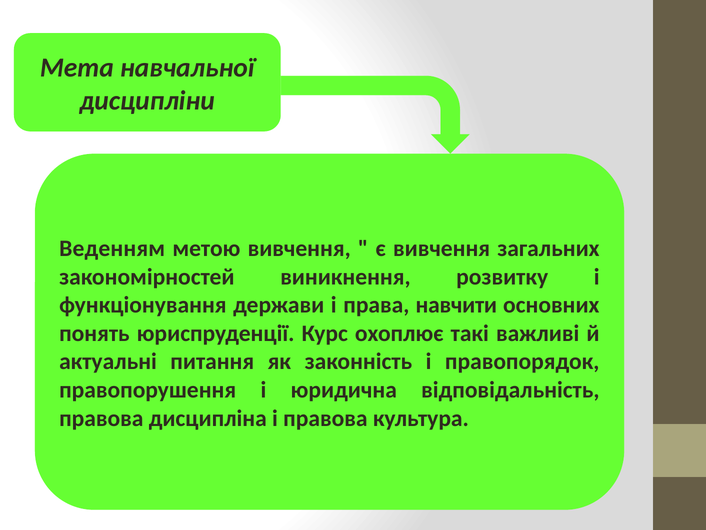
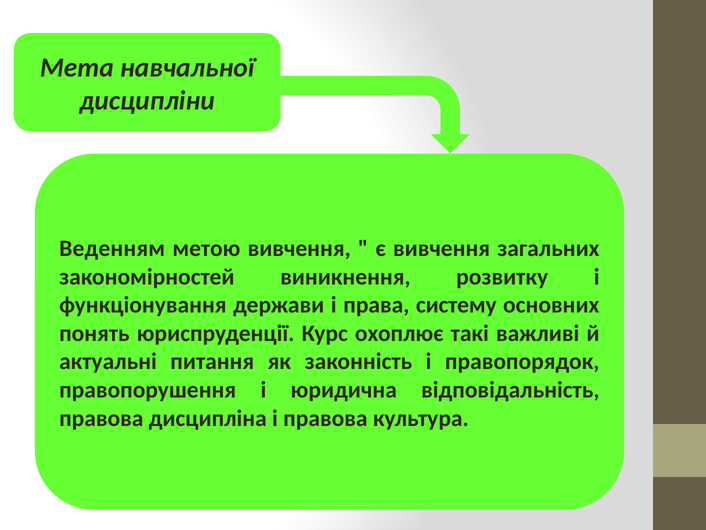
навчити: навчити -> систему (456, 305)
